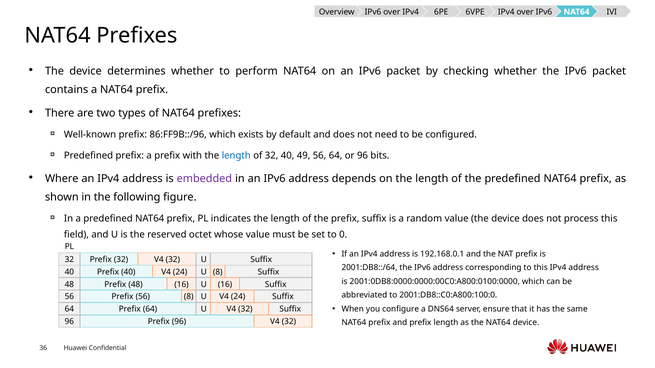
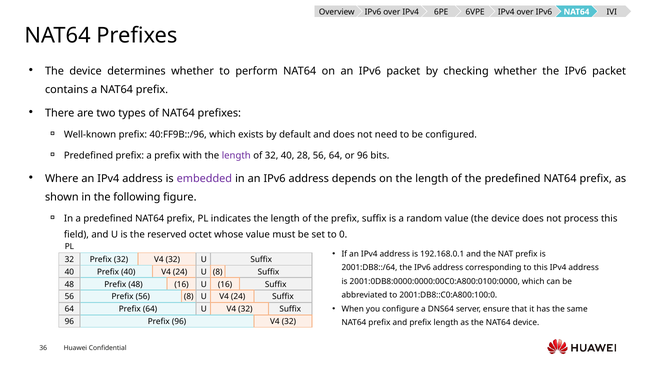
86:FF9B::/96: 86:FF9B::/96 -> 40:FF9B::/96 (178, 135)
length colour: blue -> purple (236, 156)
49: 49 -> 28 (304, 156)
